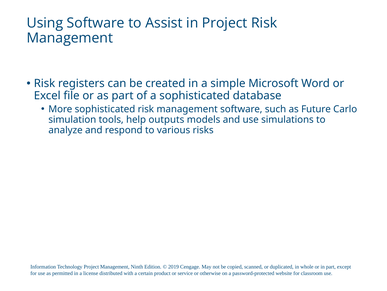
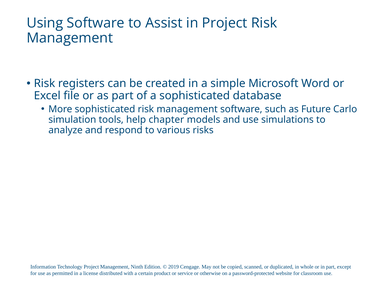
outputs: outputs -> chapter (166, 119)
